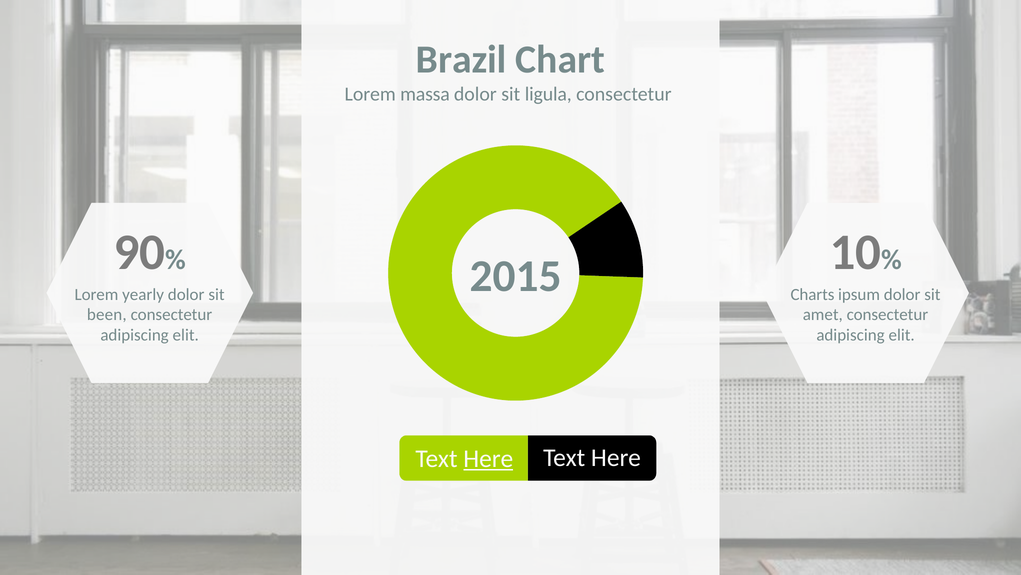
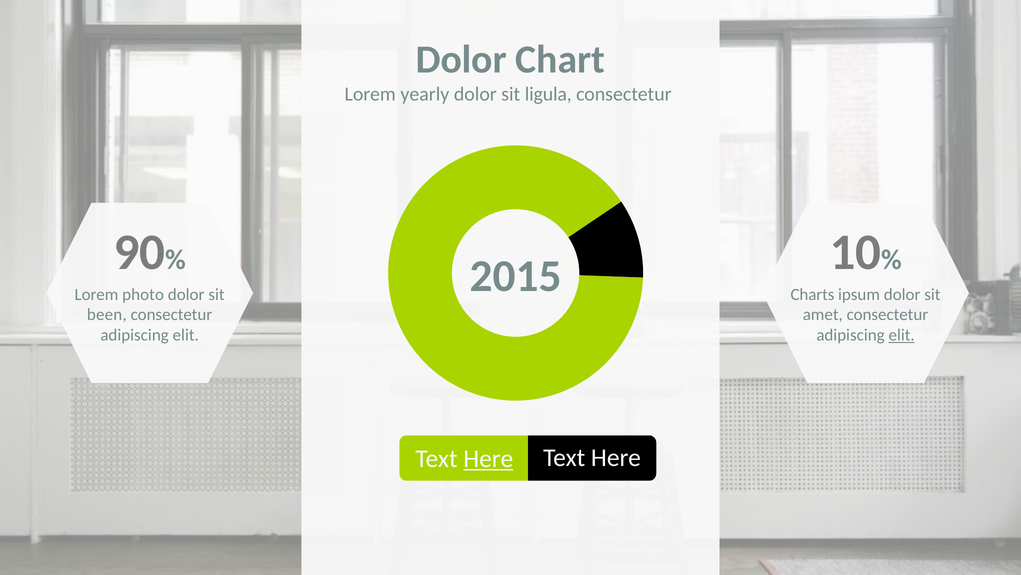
Brazil: Brazil -> Dolor (461, 59)
massa: massa -> yearly (425, 94)
yearly: yearly -> photo (143, 294)
elit underline: none -> present (902, 335)
